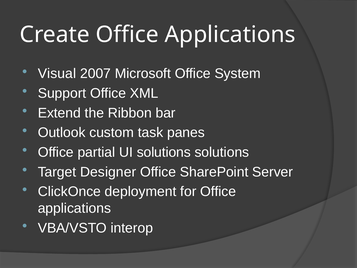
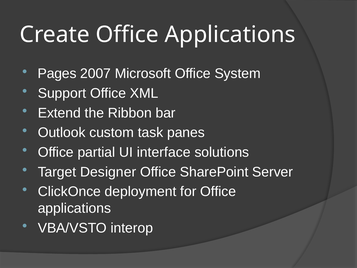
Visual: Visual -> Pages (57, 74)
UI solutions: solutions -> interface (164, 152)
